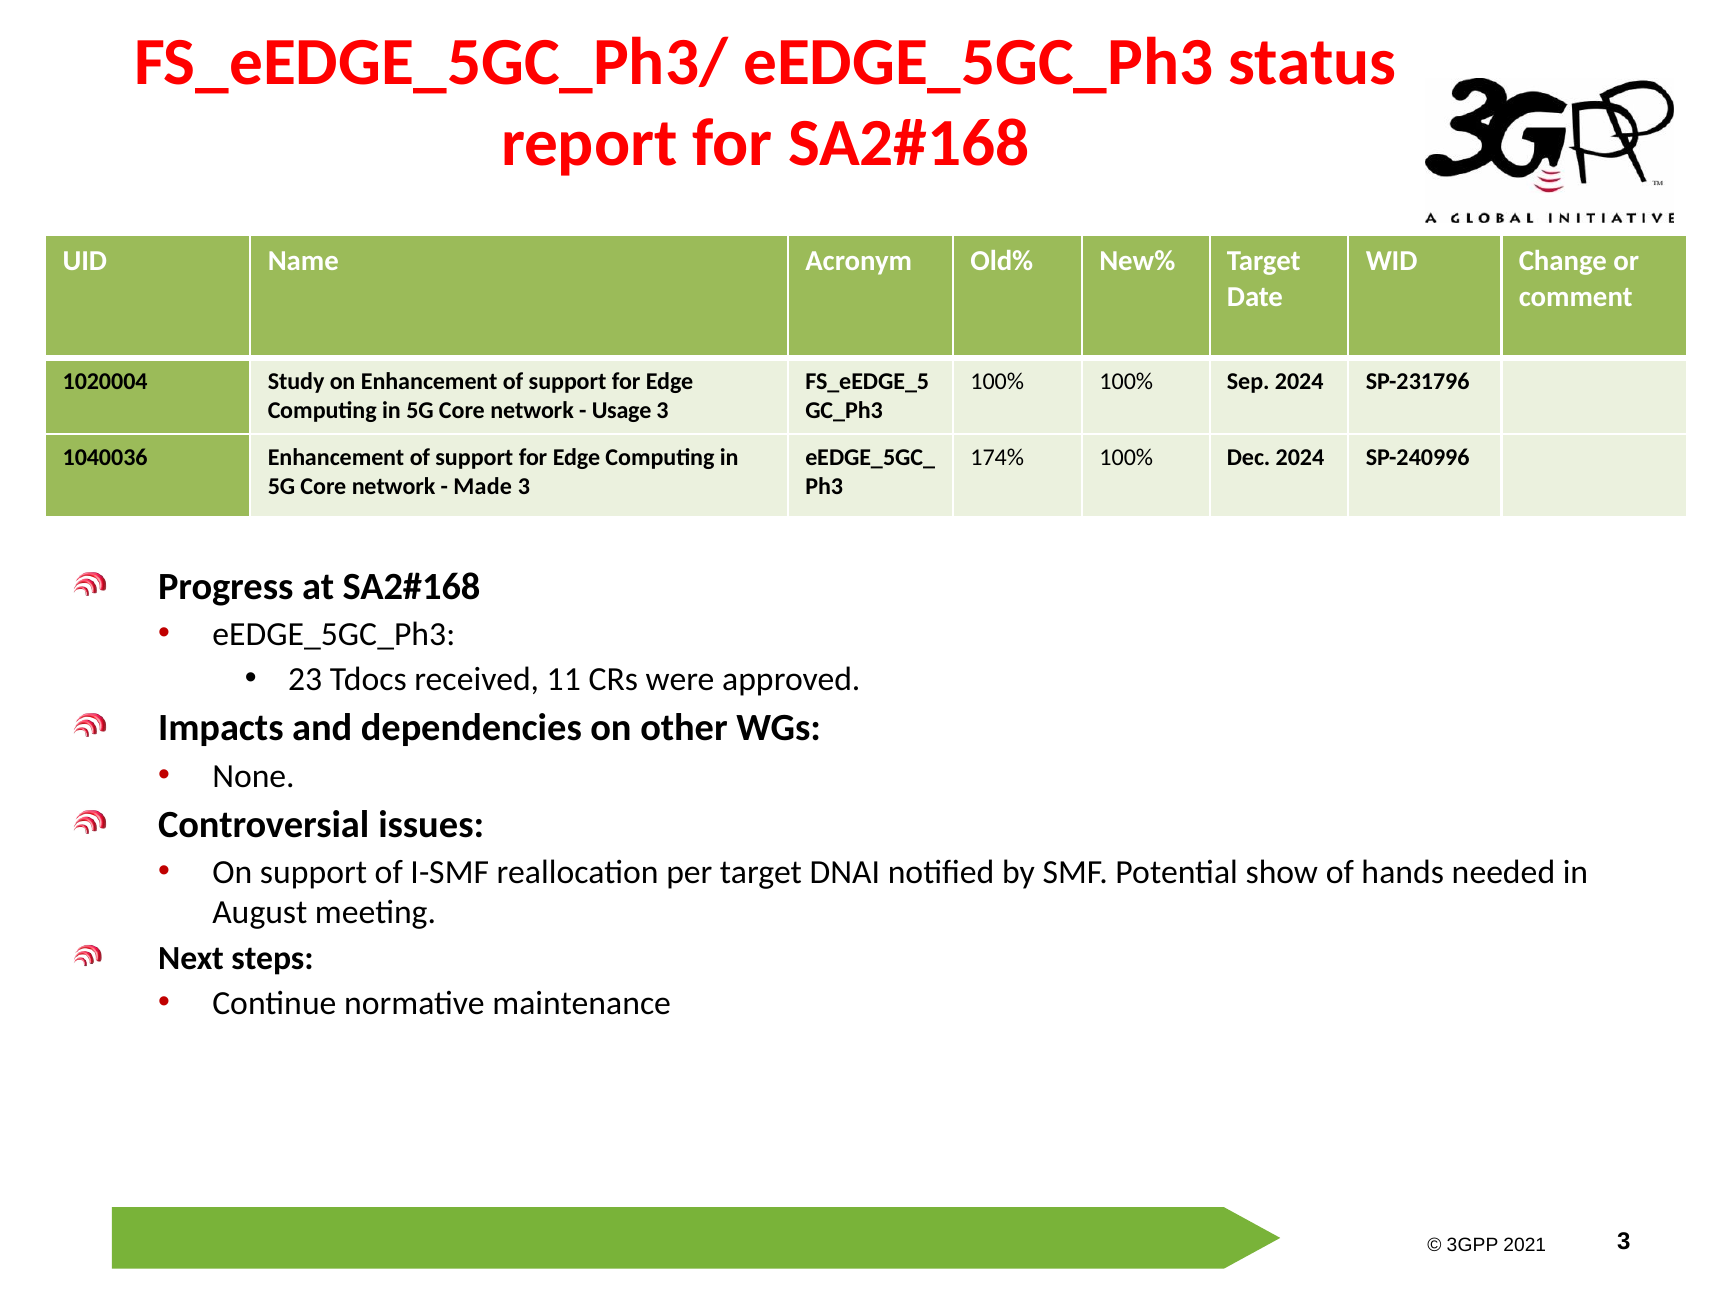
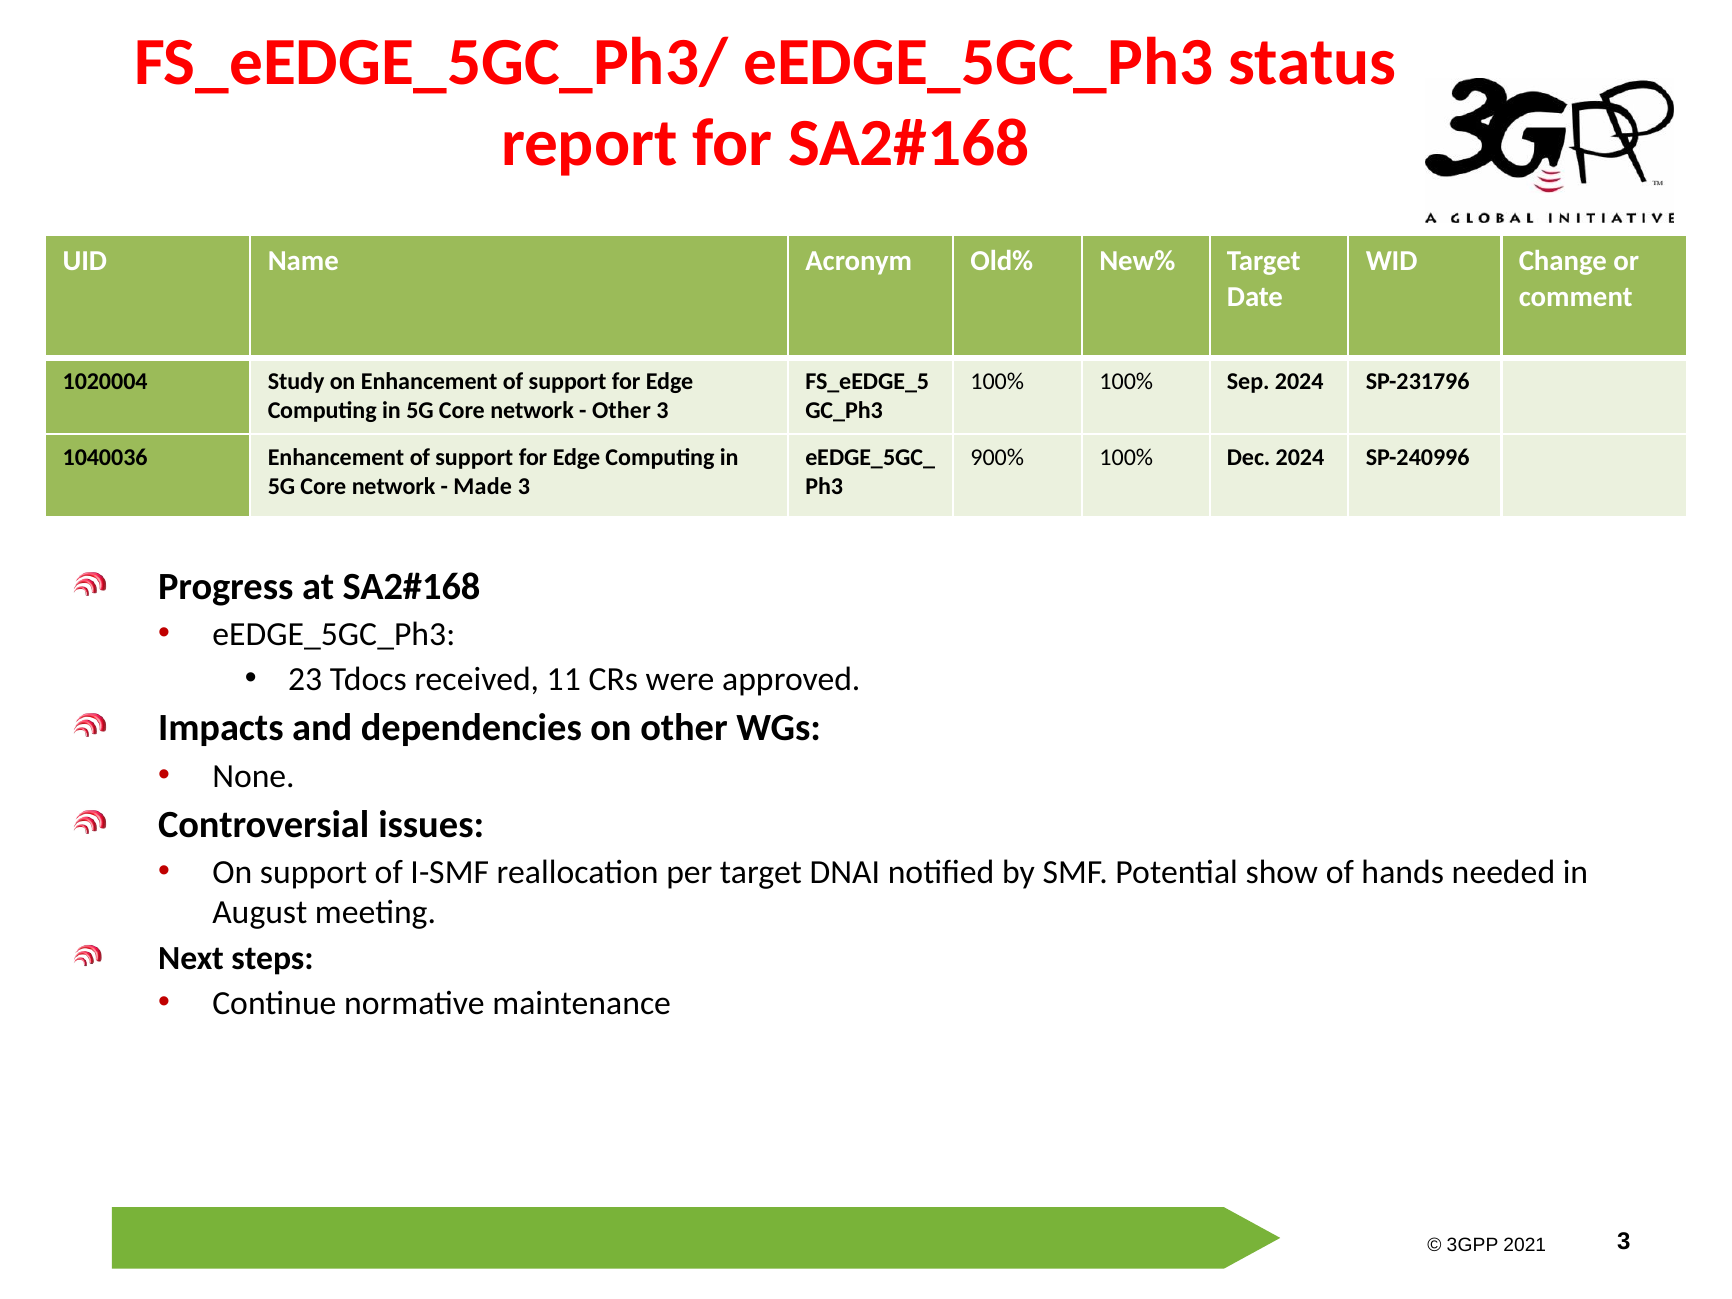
Usage: Usage -> Other (621, 411)
174%: 174% -> 900% (997, 457)
